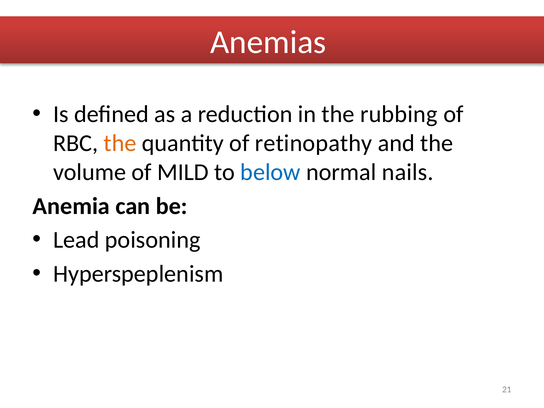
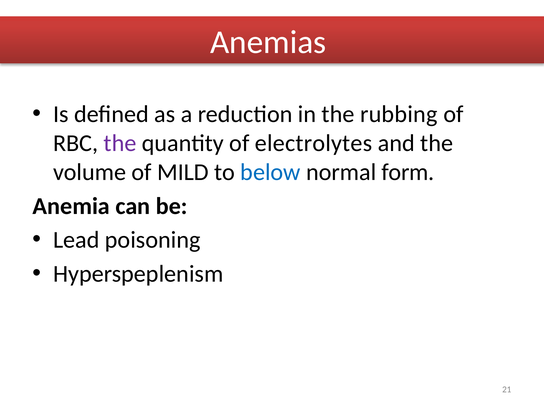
the colour: orange -> purple (120, 143)
retinopathy: retinopathy -> electrolytes (314, 143)
nails: nails -> form (408, 172)
